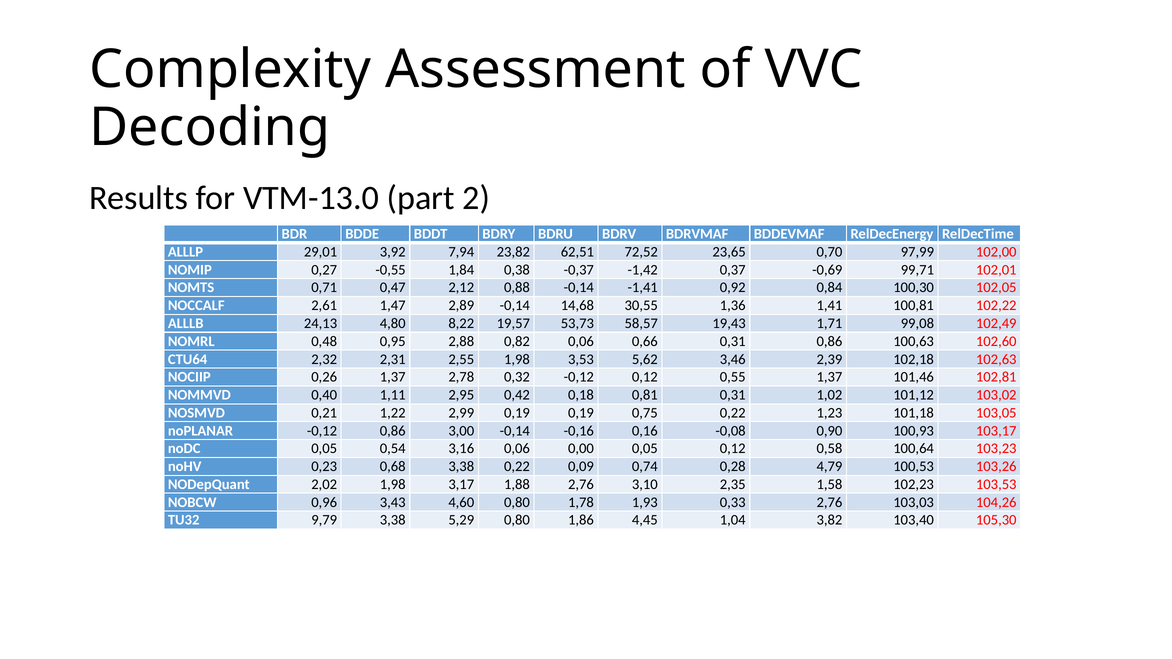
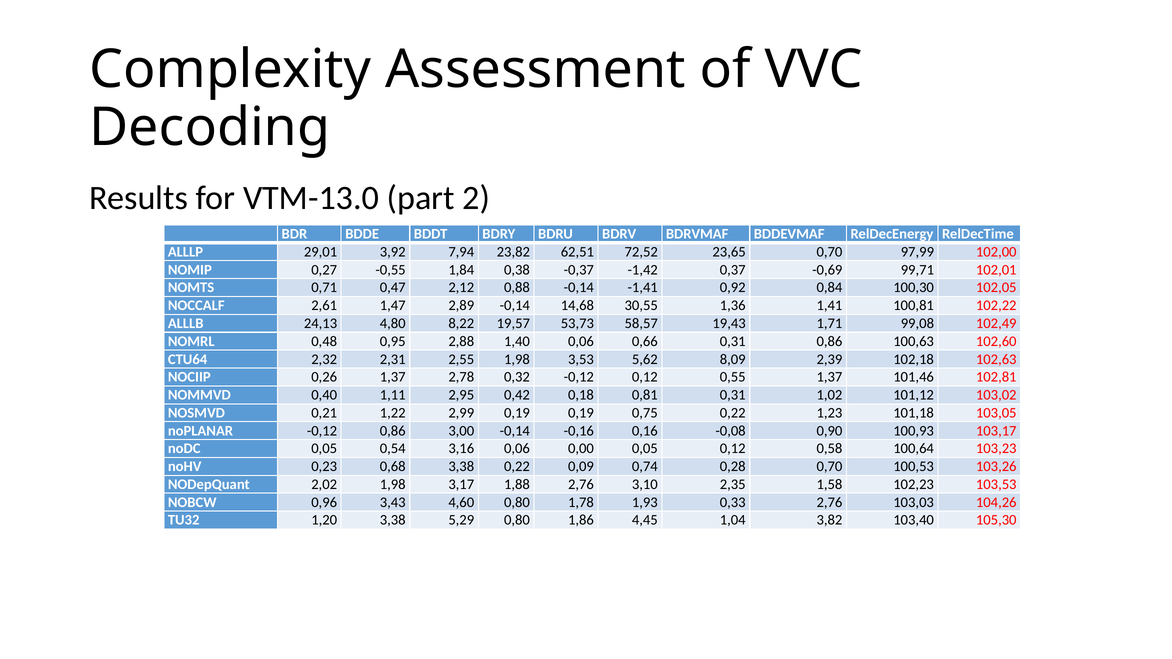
0,82: 0,82 -> 1,40 (517, 341)
3,46: 3,46 -> 8,09 (733, 359)
0,28 4,79: 4,79 -> 0,70 (829, 467)
9,79: 9,79 -> 1,20 (324, 520)
